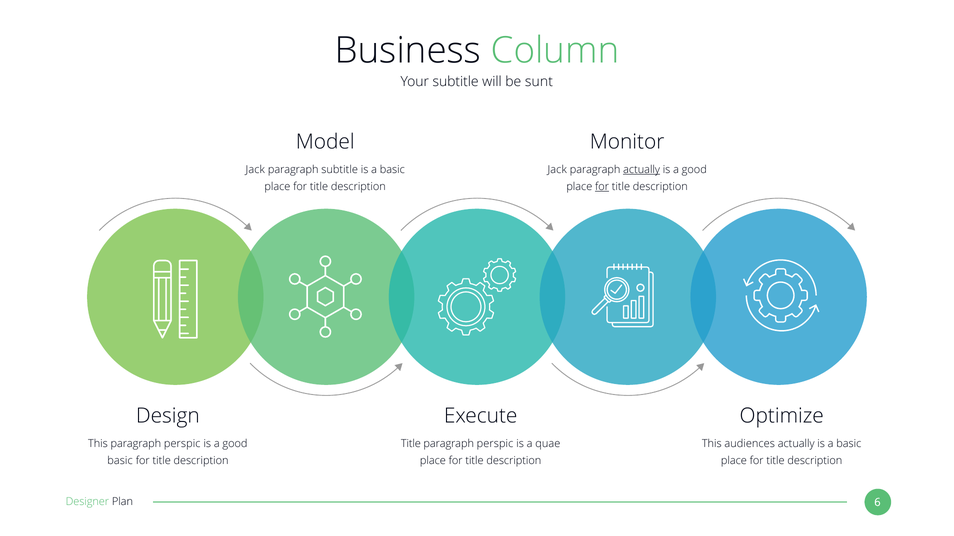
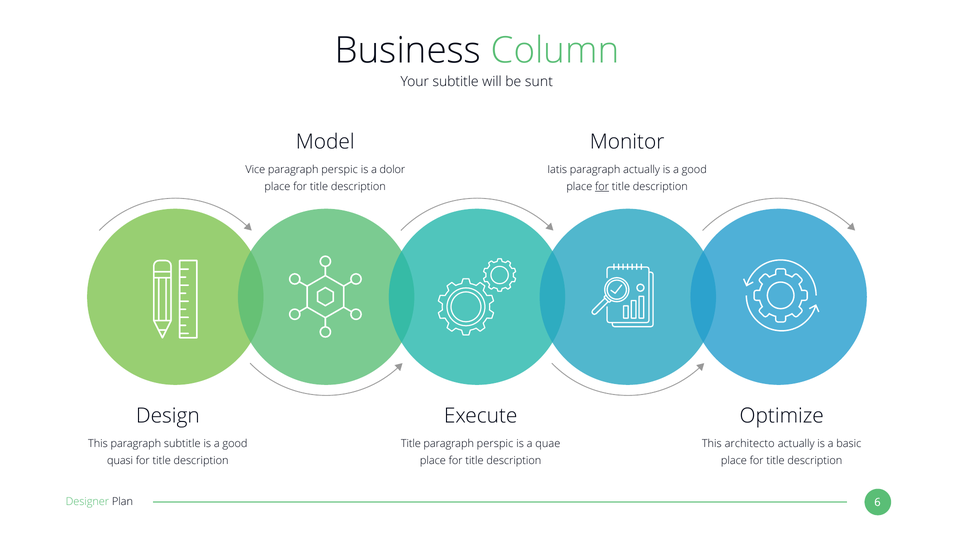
Jack: Jack -> Vice (255, 170)
subtitle: subtitle -> perspic (340, 170)
basic: basic -> dolor (392, 170)
Jack: Jack -> Iatis (557, 170)
actually underline: present -> none (642, 170)
This paragraph perspic: perspic -> subtitle (182, 444)
audiences: audiences -> architecto (750, 444)
basic: basic -> quasi (120, 461)
